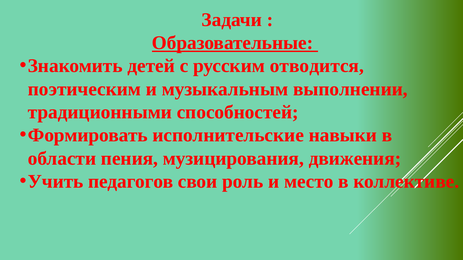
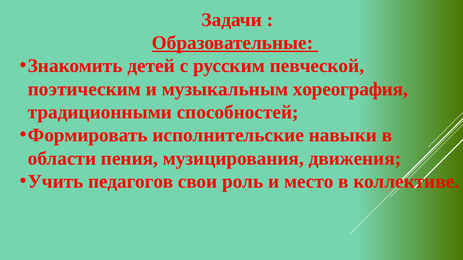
отводится: отводится -> певческой (317, 66)
выполнении: выполнении -> хореография (350, 89)
